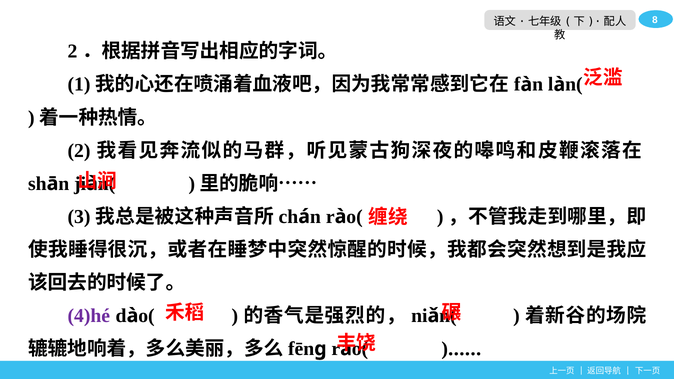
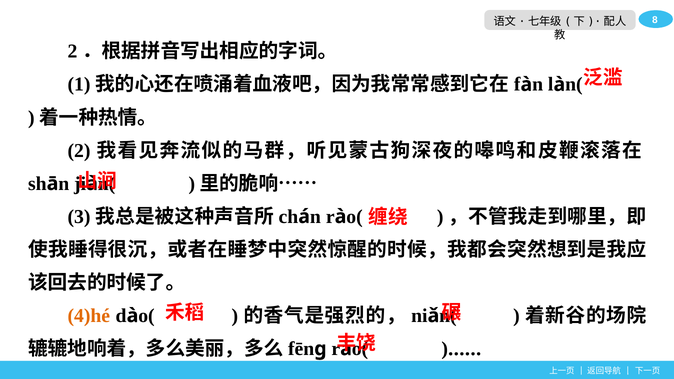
4)hé colour: purple -> orange (89, 316)
